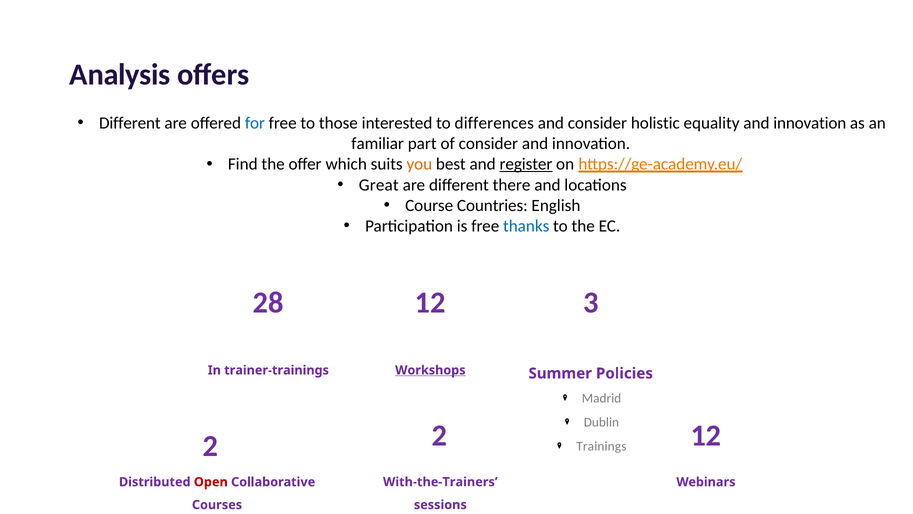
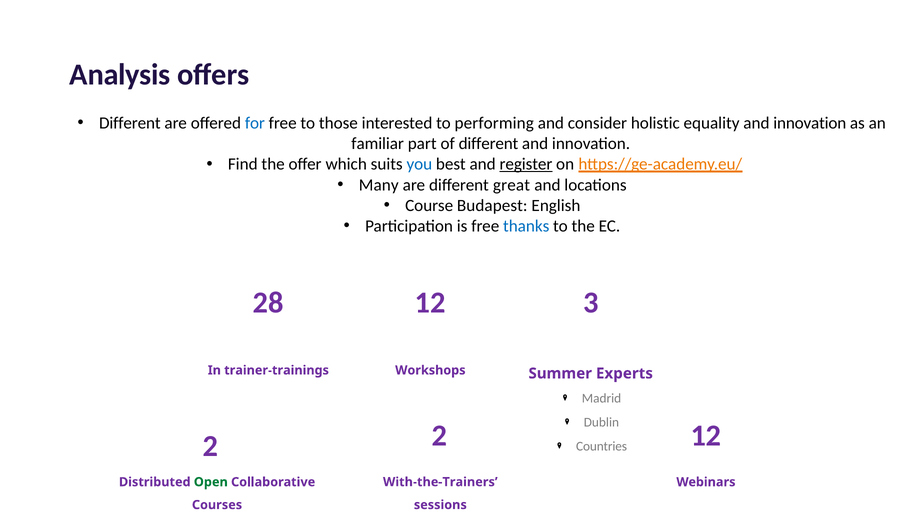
differences: differences -> performing (494, 123)
of consider: consider -> different (488, 143)
you colour: orange -> blue (419, 164)
Great: Great -> Many (379, 185)
there: there -> great (511, 185)
Countries: Countries -> Budapest (492, 205)
Workshops underline: present -> none (430, 370)
Policies: Policies -> Experts (624, 373)
Trainings: Trainings -> Countries (602, 446)
Open colour: red -> green (211, 482)
